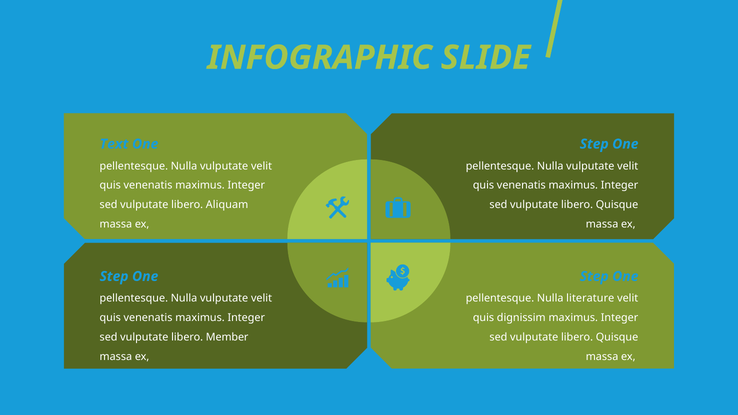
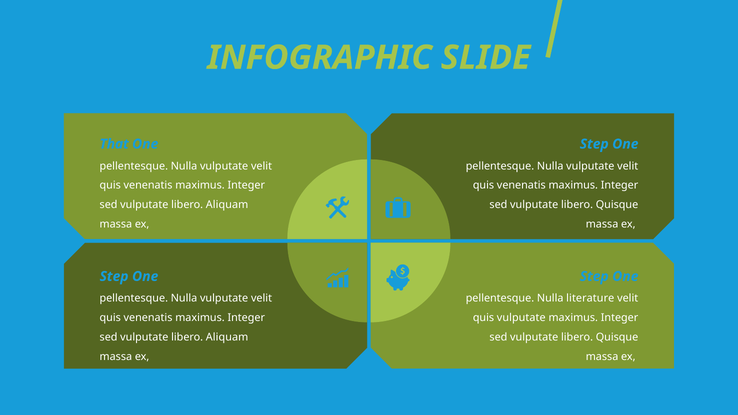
Text: Text -> That (114, 144)
quis dignissim: dignissim -> vulputate (521, 318)
Member: Member -> Aliquam (227, 337)
